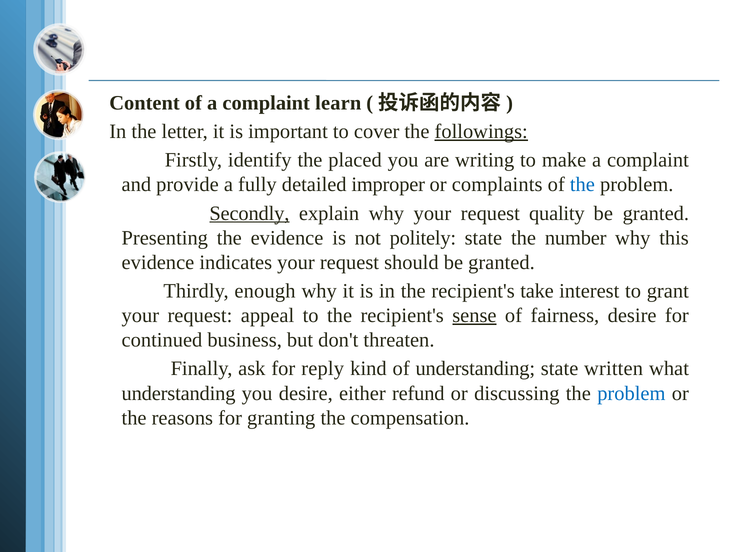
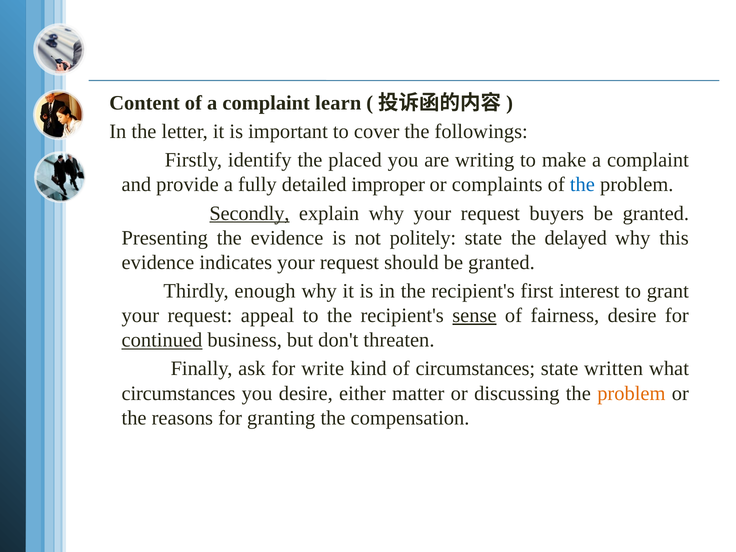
followings underline: present -> none (481, 131)
quality: quality -> buyers (557, 213)
number: number -> delayed (576, 238)
take: take -> first (537, 291)
continued underline: none -> present (162, 340)
reply: reply -> write (323, 369)
of understanding: understanding -> circumstances (475, 369)
understanding: understanding -> circumstances (179, 393)
refund: refund -> matter (418, 393)
problem colour: blue -> orange (631, 393)
